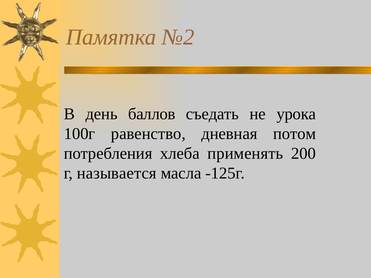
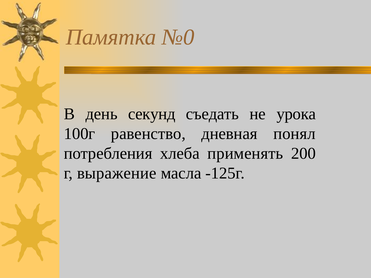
№2: №2 -> №0 (178, 37)
баллов: баллов -> секунд (152, 114)
потом: потом -> понял (294, 134)
называется: называется -> выражение (117, 173)
